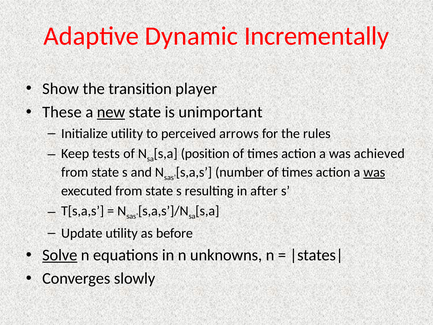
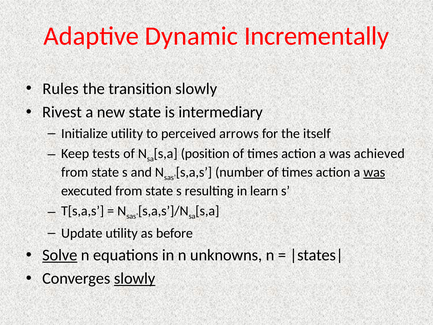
Show: Show -> Rules (61, 89)
transition player: player -> slowly (196, 89)
These: These -> Rivest (62, 112)
new underline: present -> none (111, 112)
unimportant: unimportant -> intermediary (221, 112)
rules: rules -> itself (317, 133)
after: after -> learn (264, 191)
slowly underline: none -> present (135, 278)
